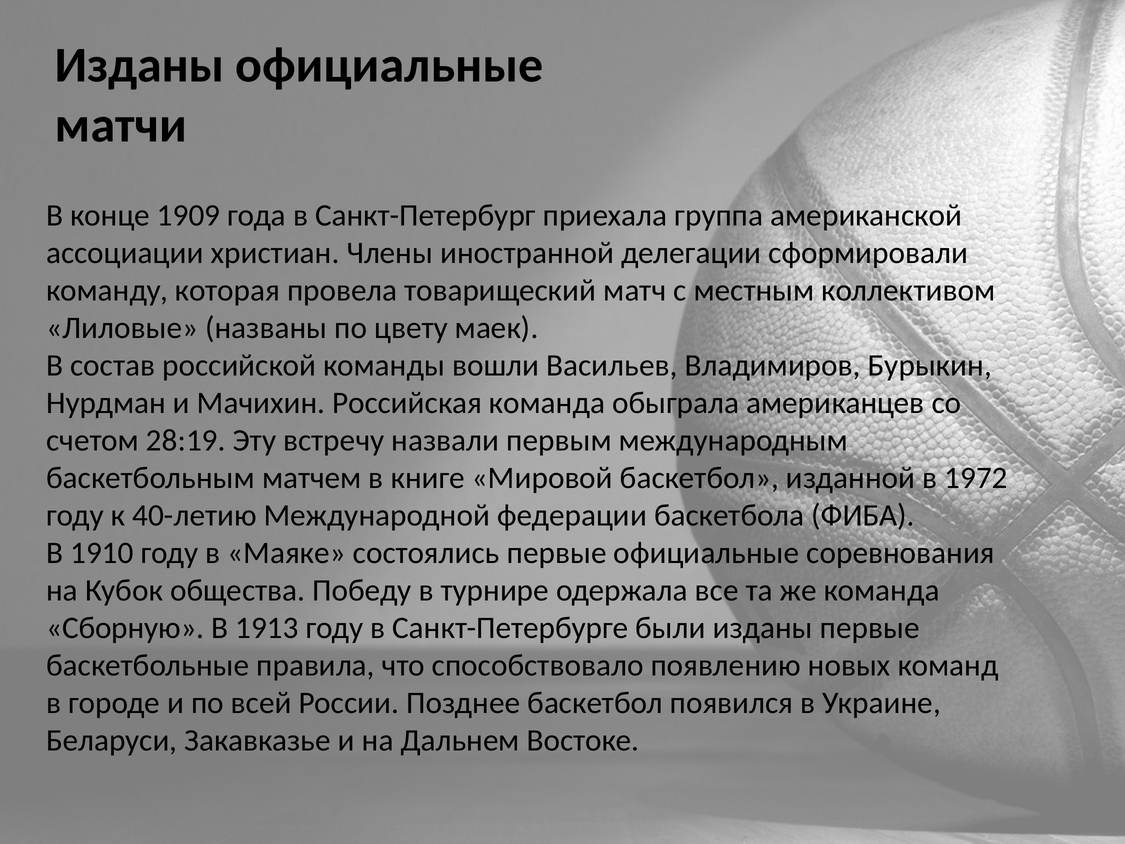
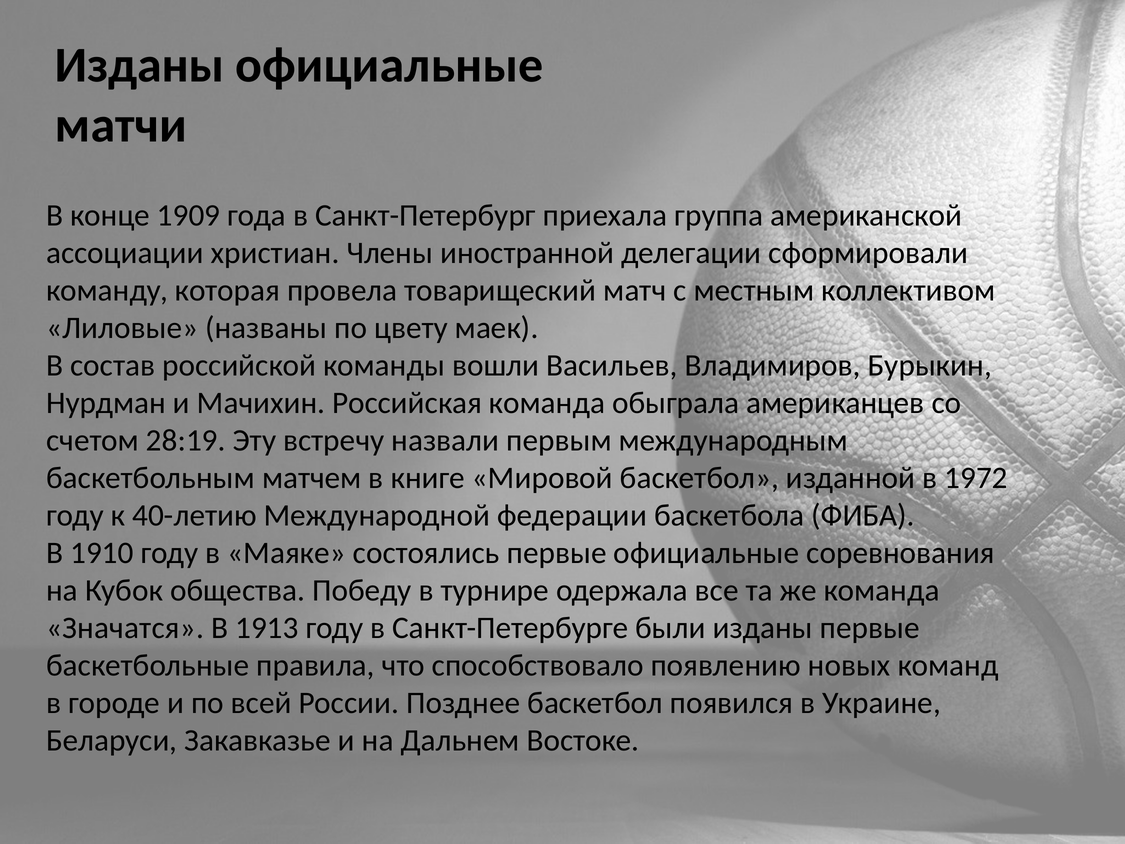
Сборную: Сборную -> Значатся (125, 628)
